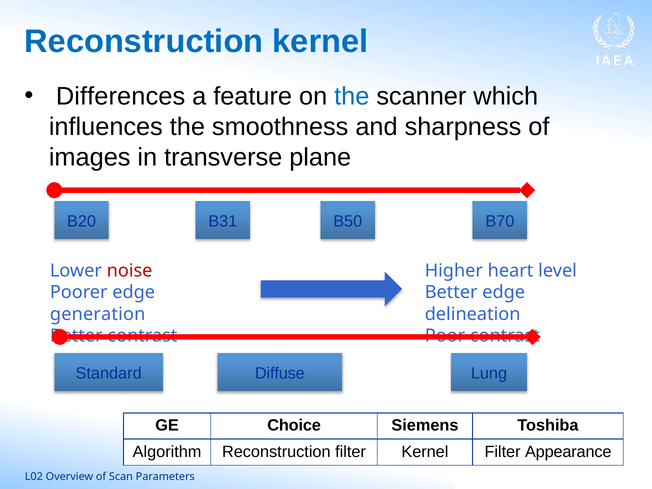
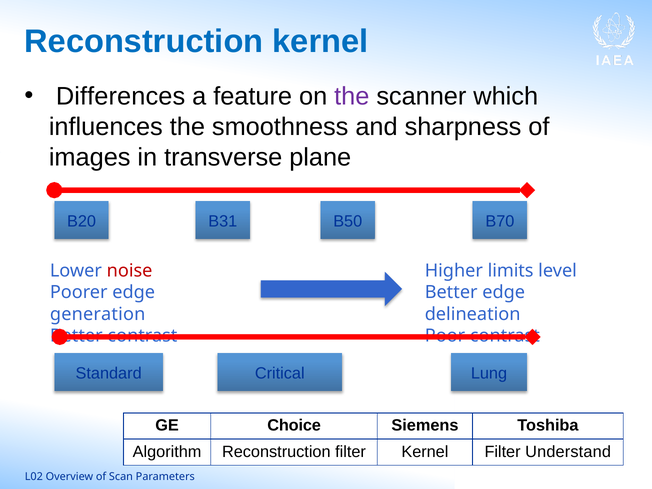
the colour: blue -> purple (352, 96)
heart: heart -> limits (511, 271)
Diffuse: Diffuse -> Critical (280, 373)
Appearance: Appearance -> Understand (568, 452)
